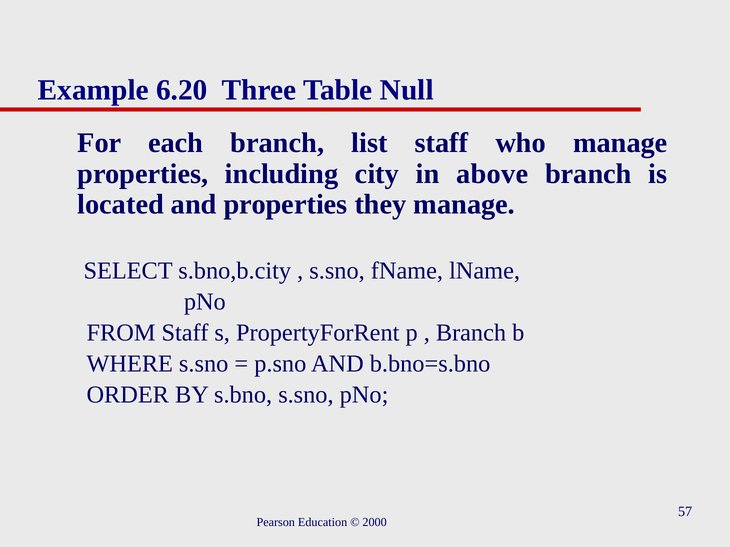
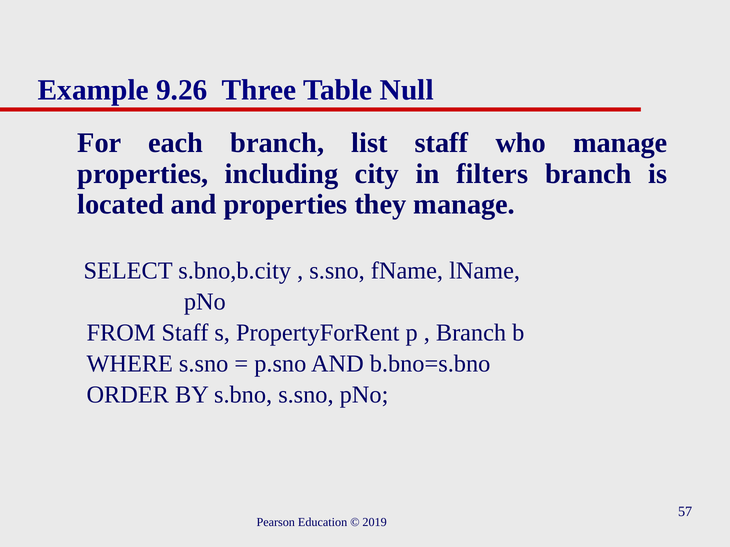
6.20: 6.20 -> 9.26 (182, 90)
above: above -> filters (492, 174)
2000: 2000 -> 2019 (375, 523)
